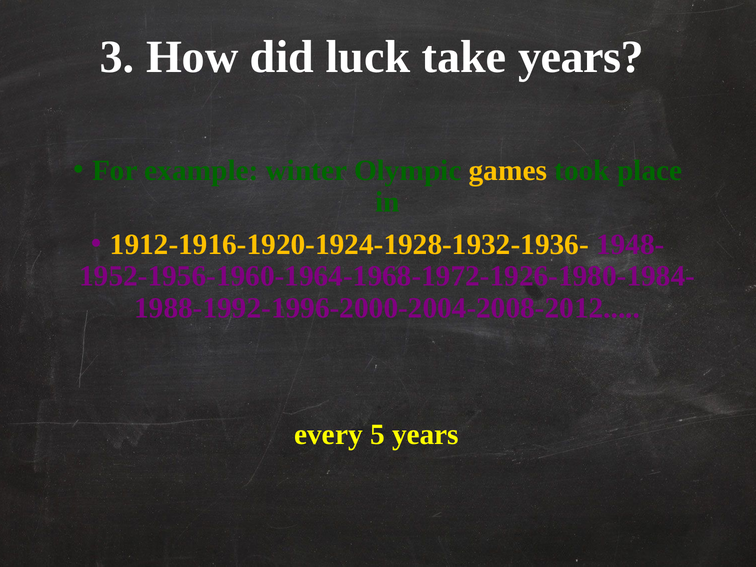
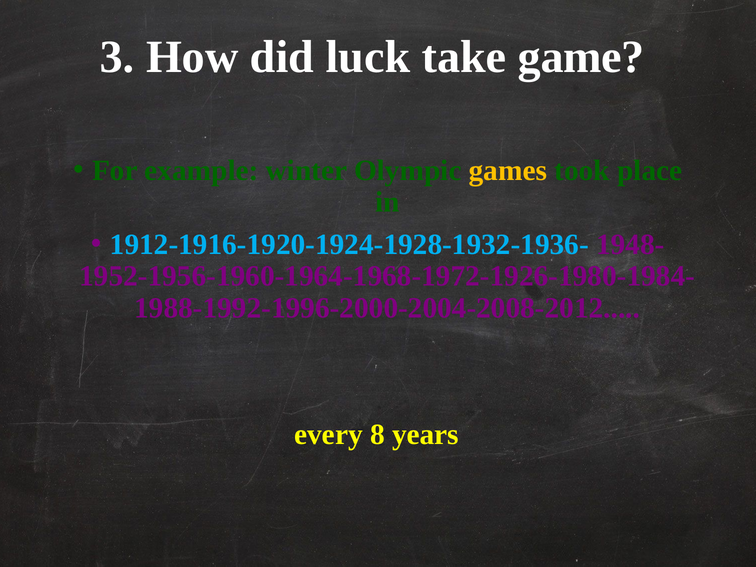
take years: years -> game (581, 57)
1912-1916-1920-1924-1928-1932-1936- colour: yellow -> light blue (349, 244)
5: 5 -> 8 (377, 435)
